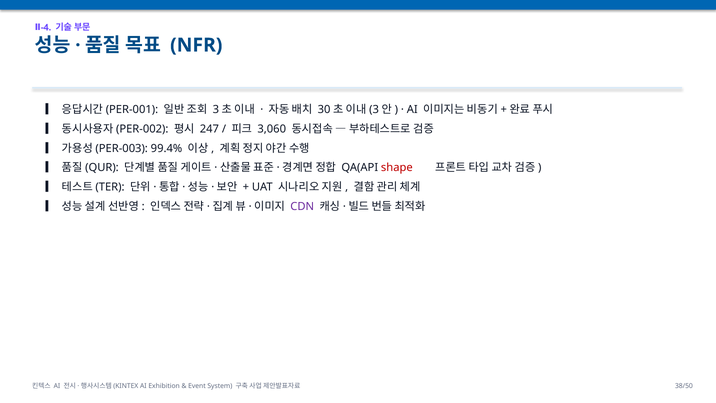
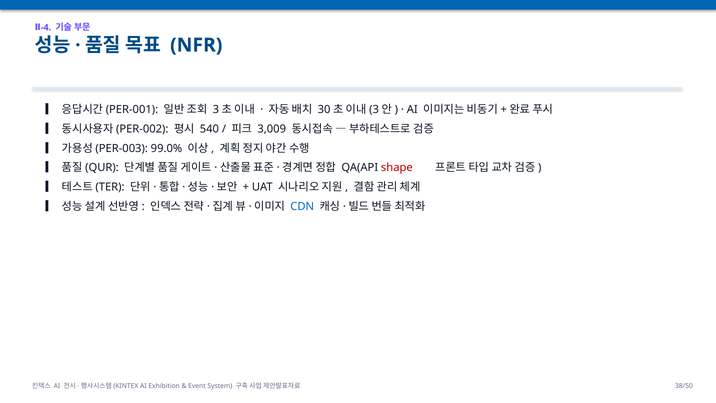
247: 247 -> 540 (209, 129)
3,060: 3,060 -> 3,009 (272, 129)
99.4%: 99.4% -> 99.0% (166, 148)
CDN colour: purple -> blue (302, 206)
